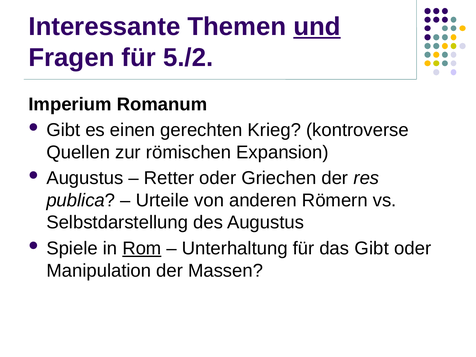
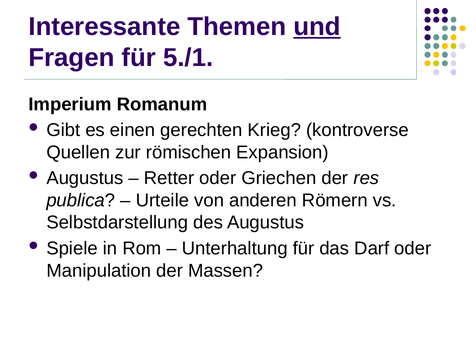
5./2: 5./2 -> 5./1 (188, 58)
Rom underline: present -> none (142, 248)
das Gibt: Gibt -> Darf (372, 248)
